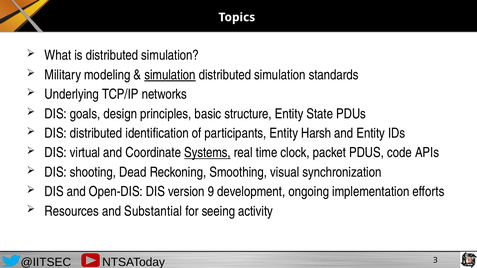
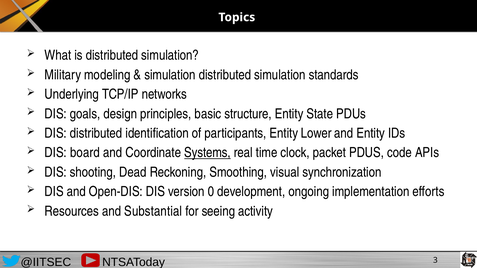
simulation underline: present -> none (170, 75)
Harsh: Harsh -> Lower (316, 133)
virtual: virtual -> board (85, 153)
9: 9 -> 0 (211, 192)
